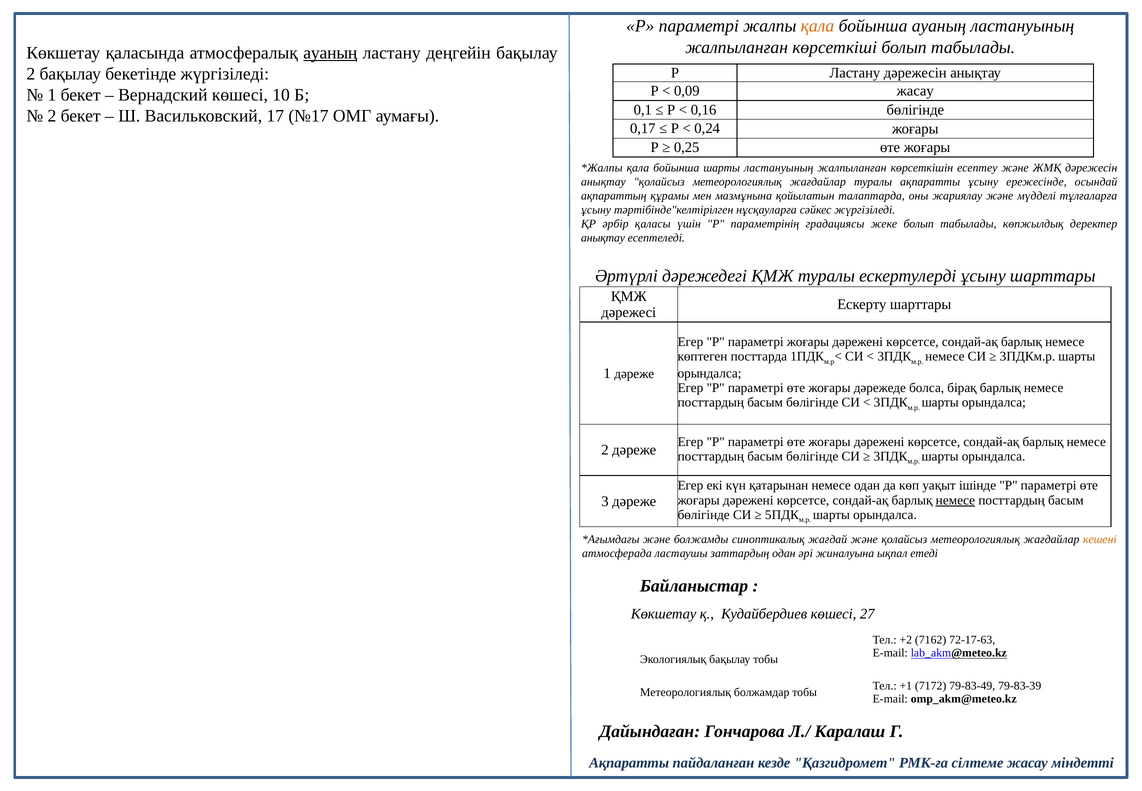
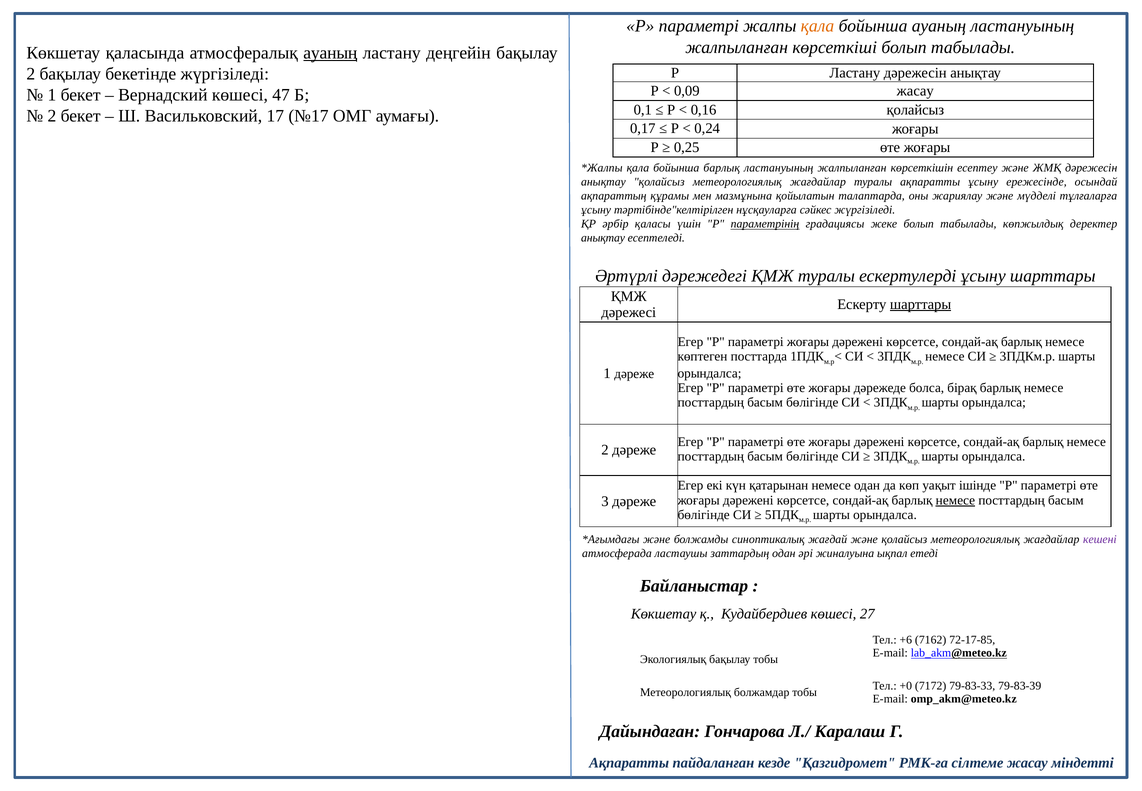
10: 10 -> 47 (281, 95)
0,16 бөлігінде: бөлігінде -> қолайсыз (915, 110)
бойынша шарты: шарты -> барлық (722, 168)
параметрінің underline: none -> present (765, 224)
шарттары underline: none -> present (921, 304)
кешені colour: orange -> purple (1100, 539)
+2: +2 -> +6 (906, 640)
72-17-63: 72-17-63 -> 72-17-85 (972, 640)
+1: +1 -> +0 (906, 685)
79-83-49: 79-83-49 -> 79-83-33 (972, 685)
